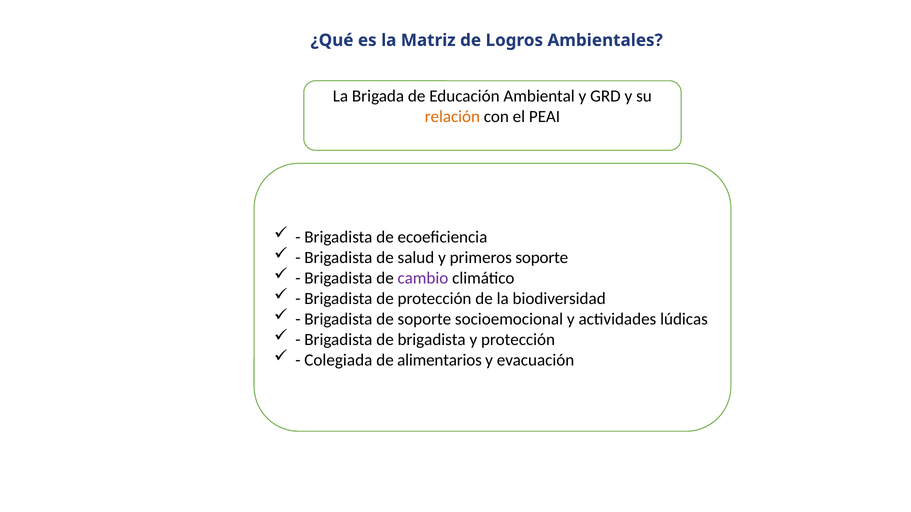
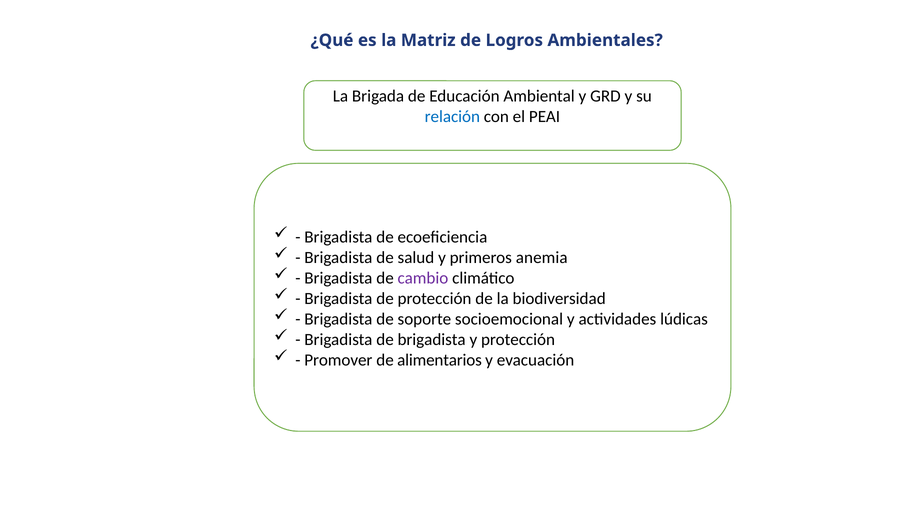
relación colour: orange -> blue (452, 117)
primeros soporte: soporte -> anemia (542, 258)
Colegiada: Colegiada -> Promover (338, 360)
